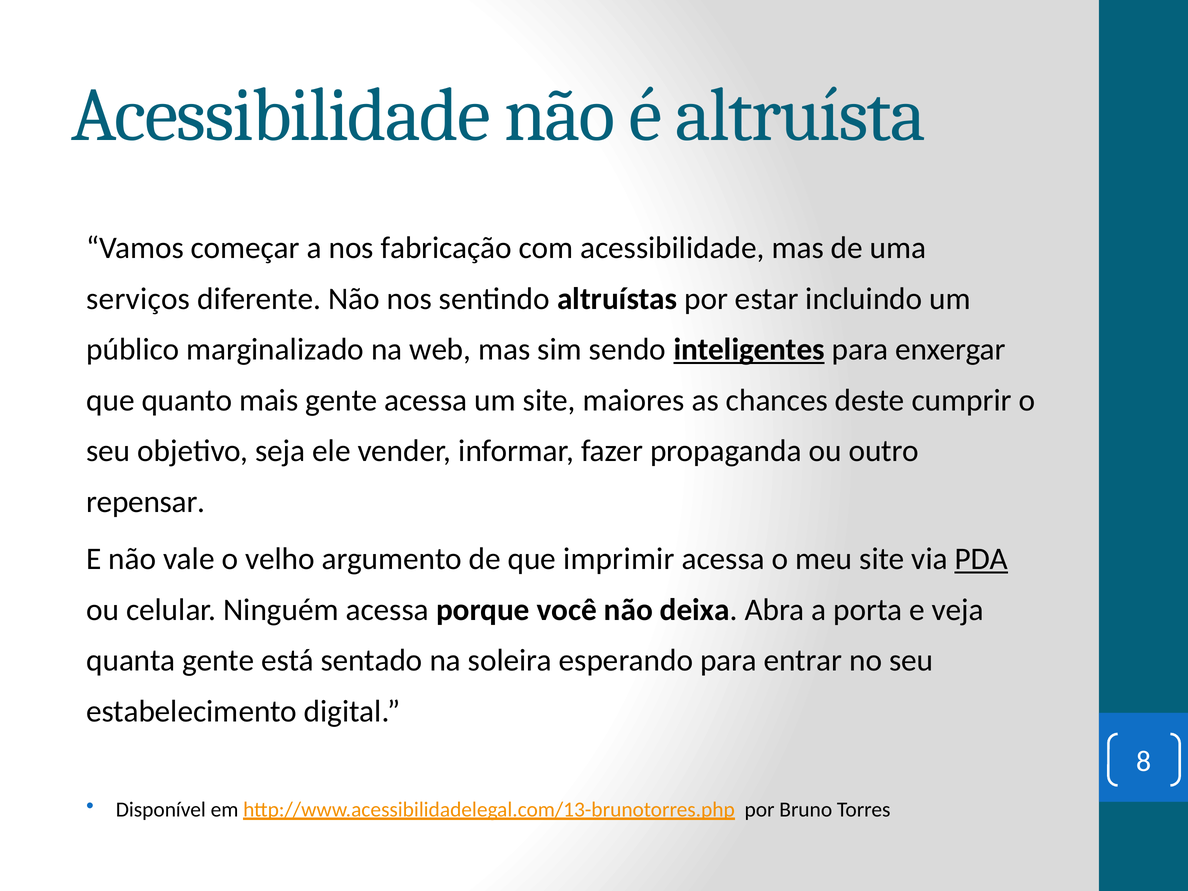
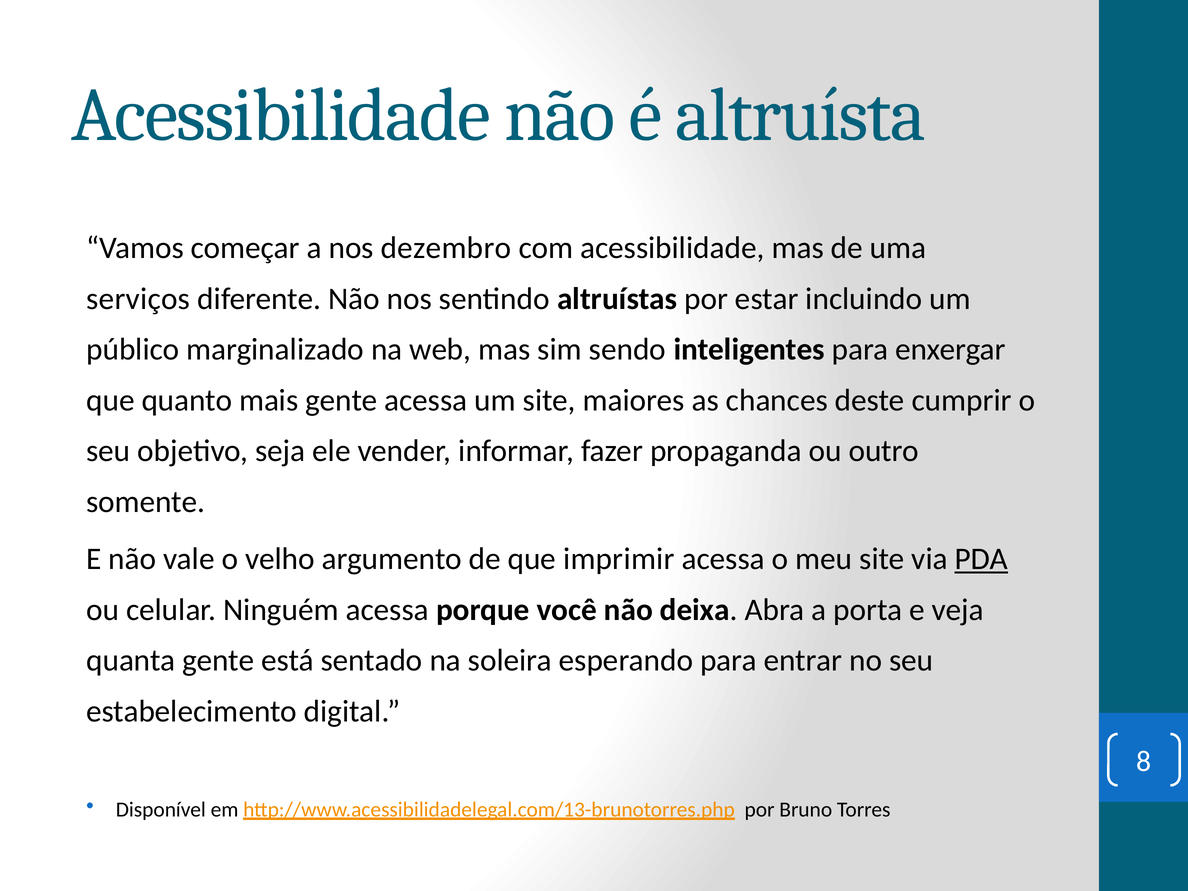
fabricação: fabricação -> dezembro (446, 248)
inteligentes underline: present -> none (749, 349)
repensar: repensar -> somente (146, 502)
